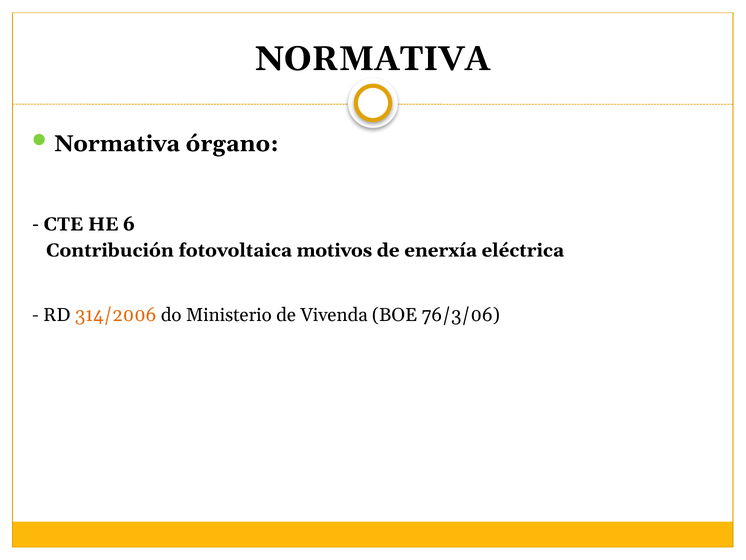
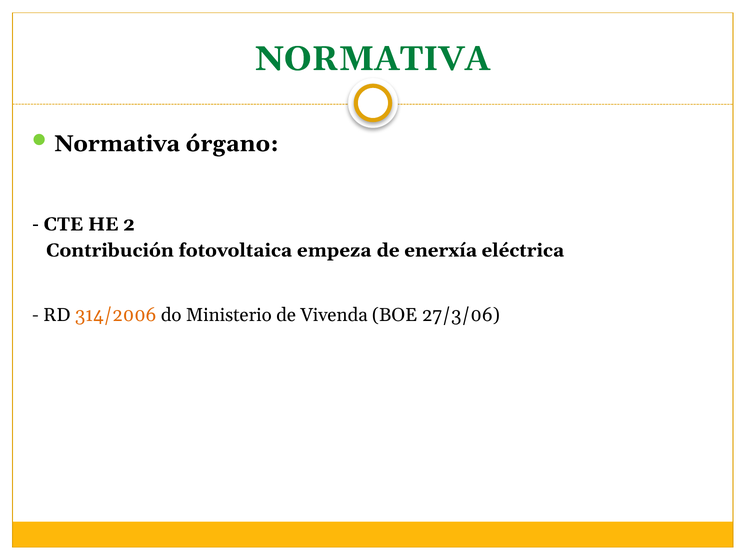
NORMATIVA colour: black -> green (373, 59)
6: 6 -> 2 (129, 224)
motivos: motivos -> empeza (334, 250)
76/3/06: 76/3/06 -> 27/3/06 (461, 315)
